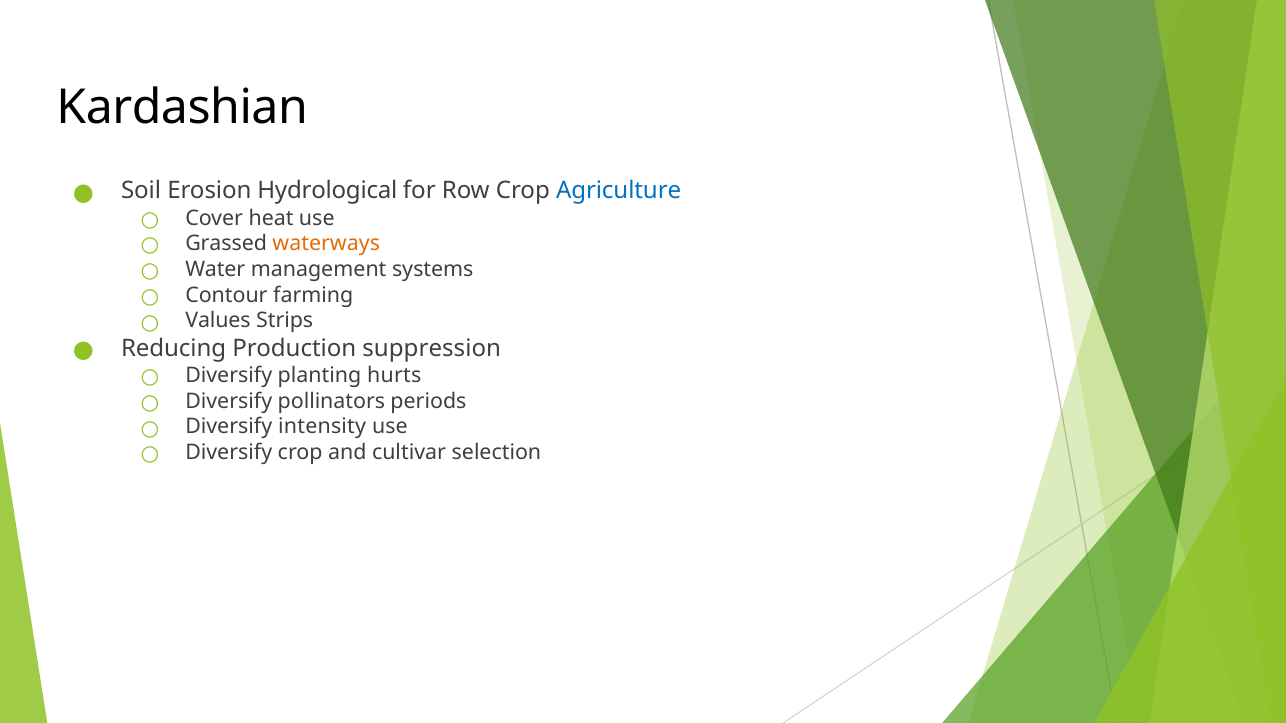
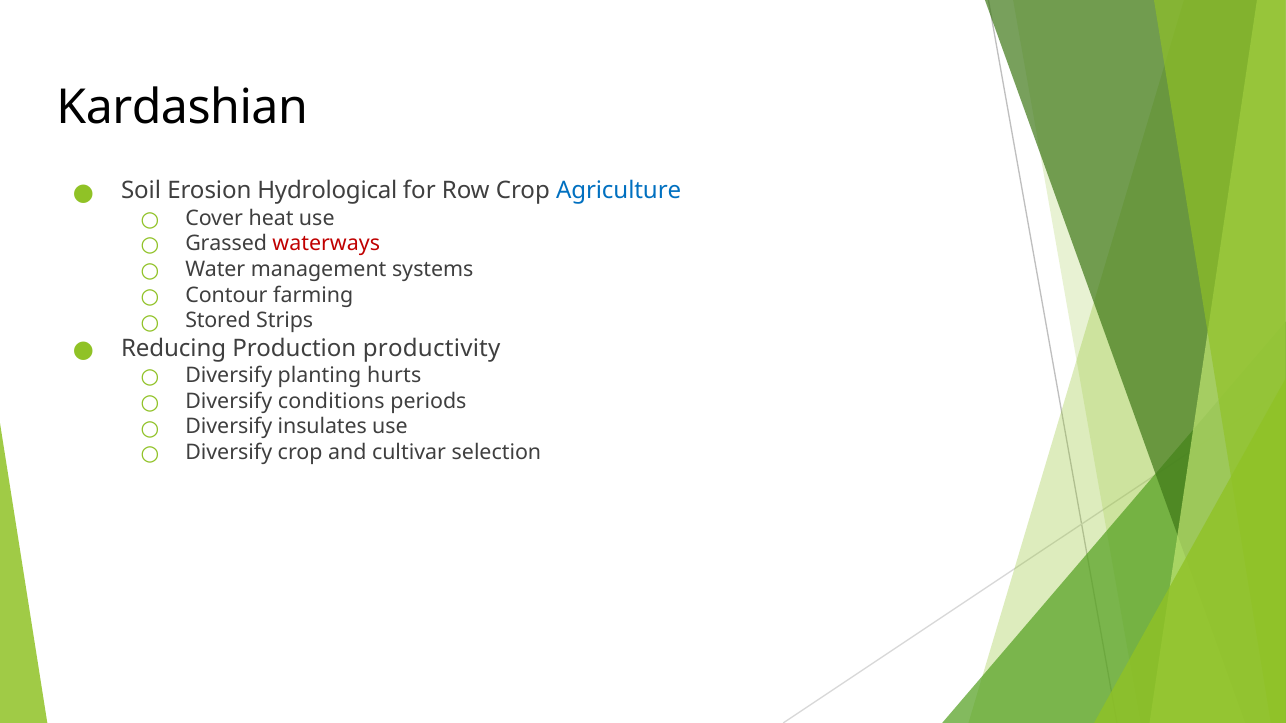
waterways colour: orange -> red (326, 244)
Values: Values -> Stored (218, 321)
suppression: suppression -> productivity (432, 349)
pollinators: pollinators -> conditions (331, 401)
intensity: intensity -> insulates (322, 427)
